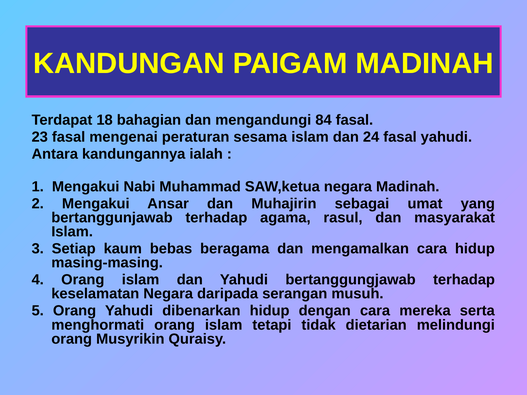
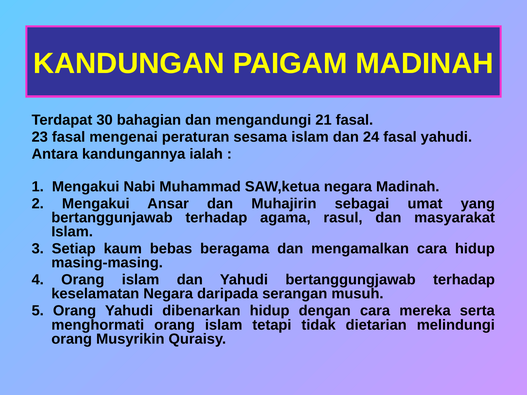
18: 18 -> 30 (105, 120)
84: 84 -> 21 (324, 120)
